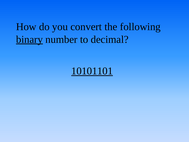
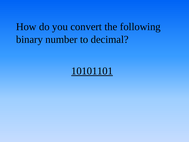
binary underline: present -> none (29, 39)
